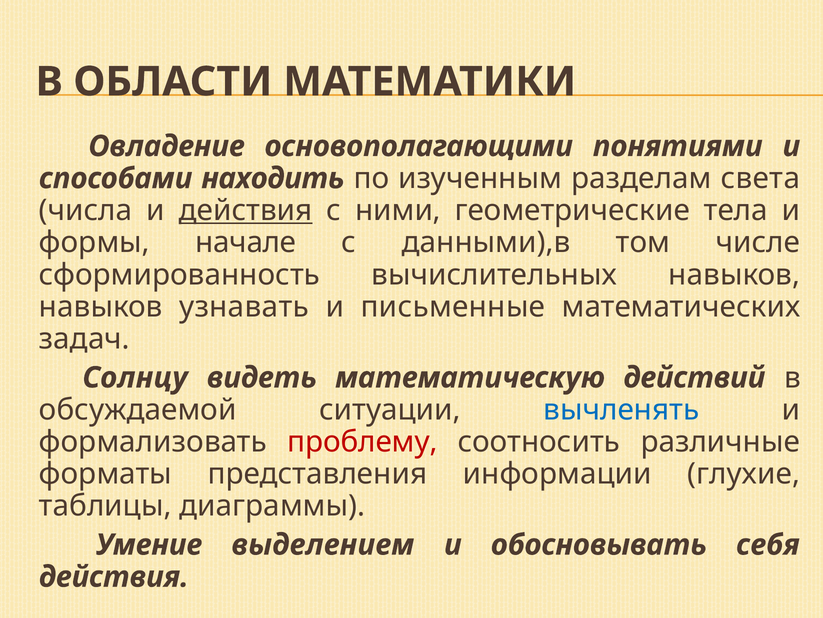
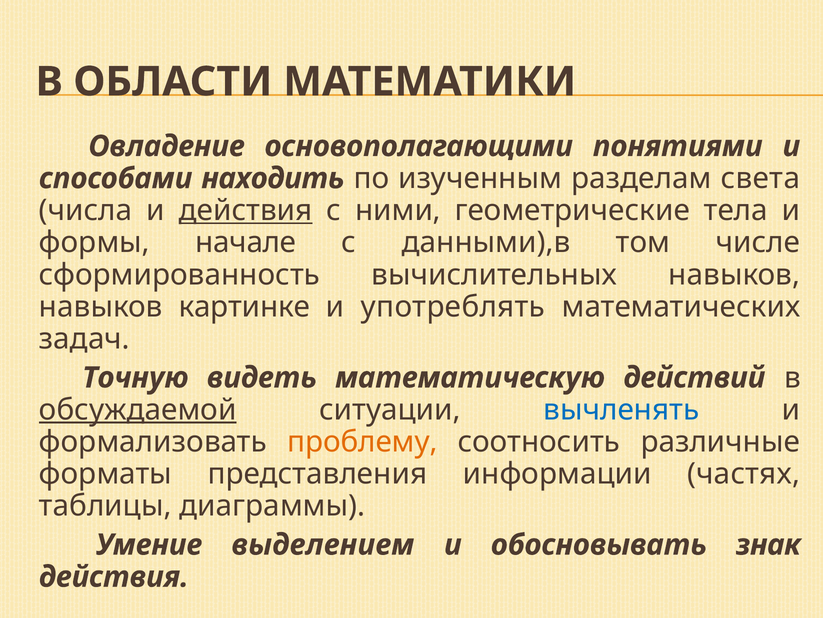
узнавать: узнавать -> картинке (244, 306)
письменные: письменные -> употреблять (453, 306)
Солнцу: Солнцу -> Точную (135, 377)
обсуждаемой underline: none -> present (138, 409)
проблему colour: red -> orange (362, 441)
глухие: глухие -> частях (744, 473)
себя: себя -> знак (768, 544)
